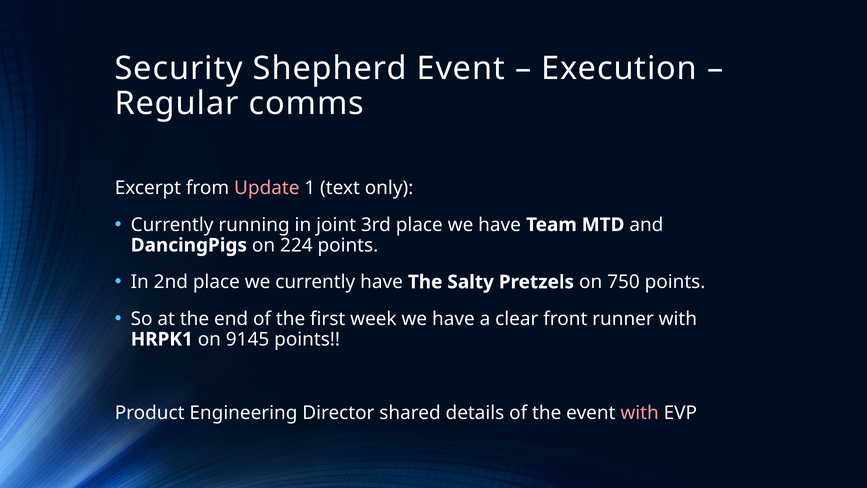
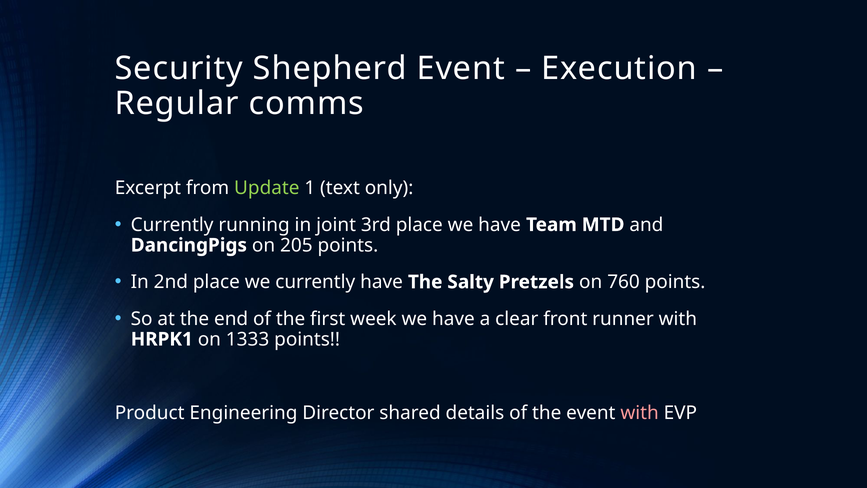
Update colour: pink -> light green (267, 188)
224: 224 -> 205 (296, 245)
750: 750 -> 760 (624, 282)
9145: 9145 -> 1333 (248, 339)
